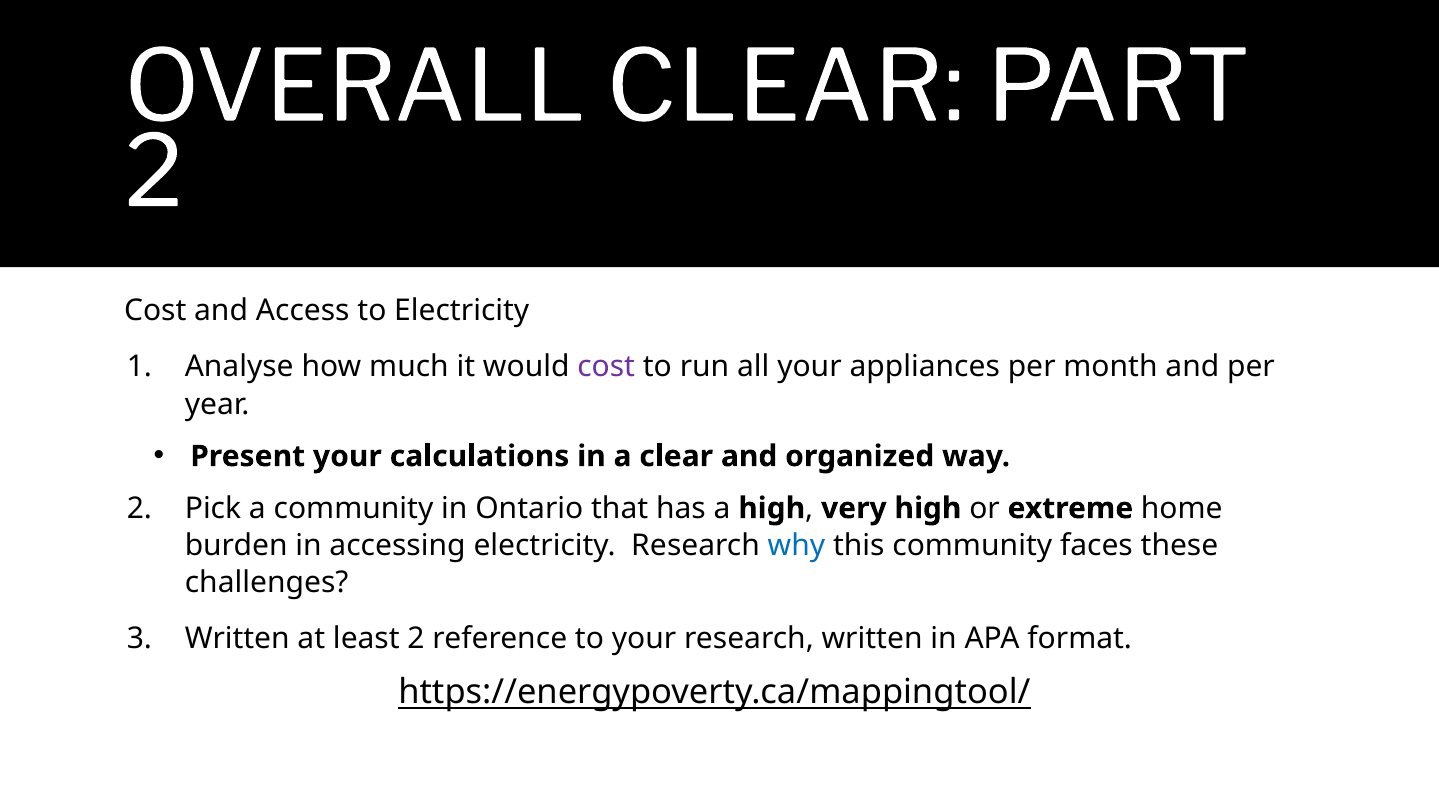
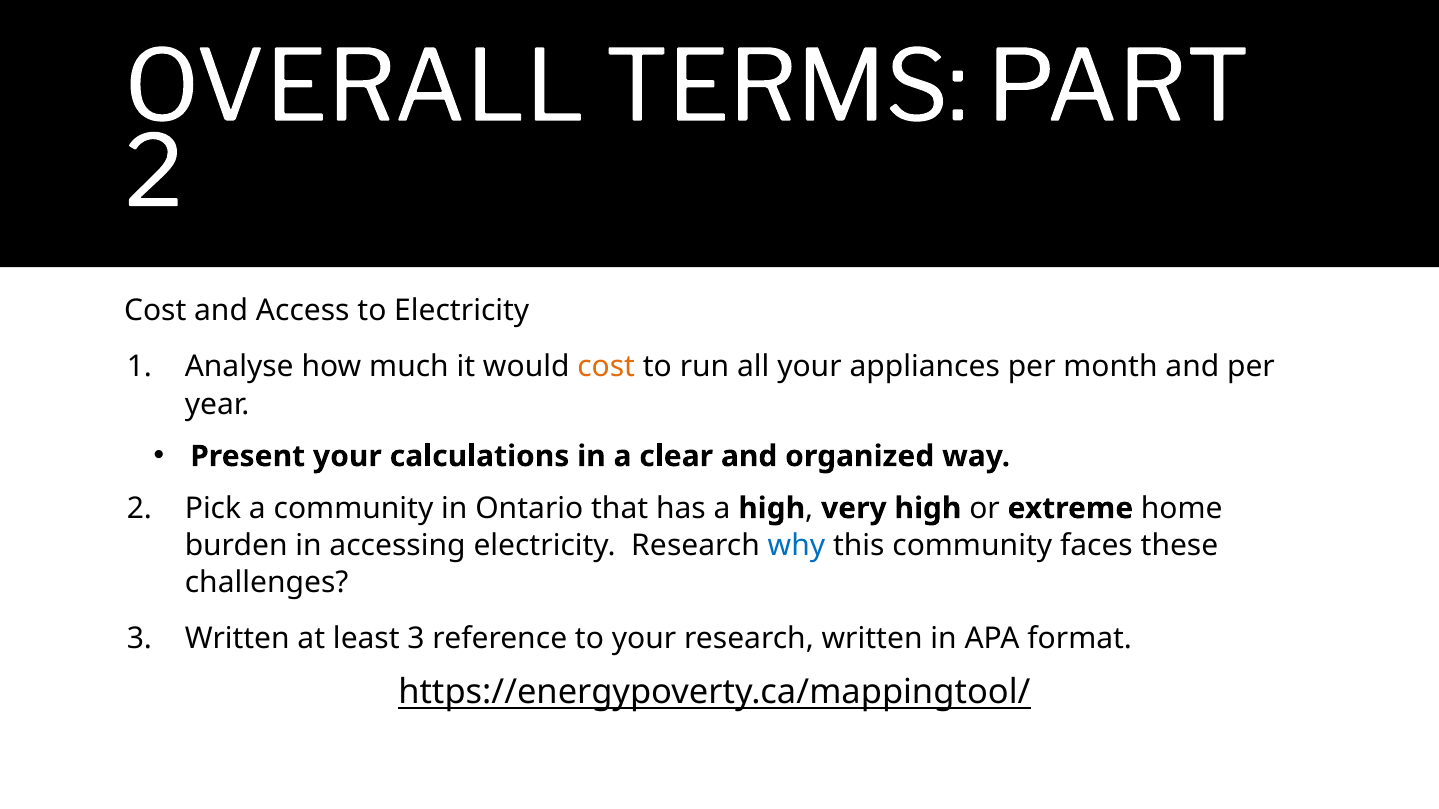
OVERALL CLEAR: CLEAR -> TERMS (786, 88)
cost colour: purple -> orange (606, 367)
least 2: 2 -> 3 (416, 639)
